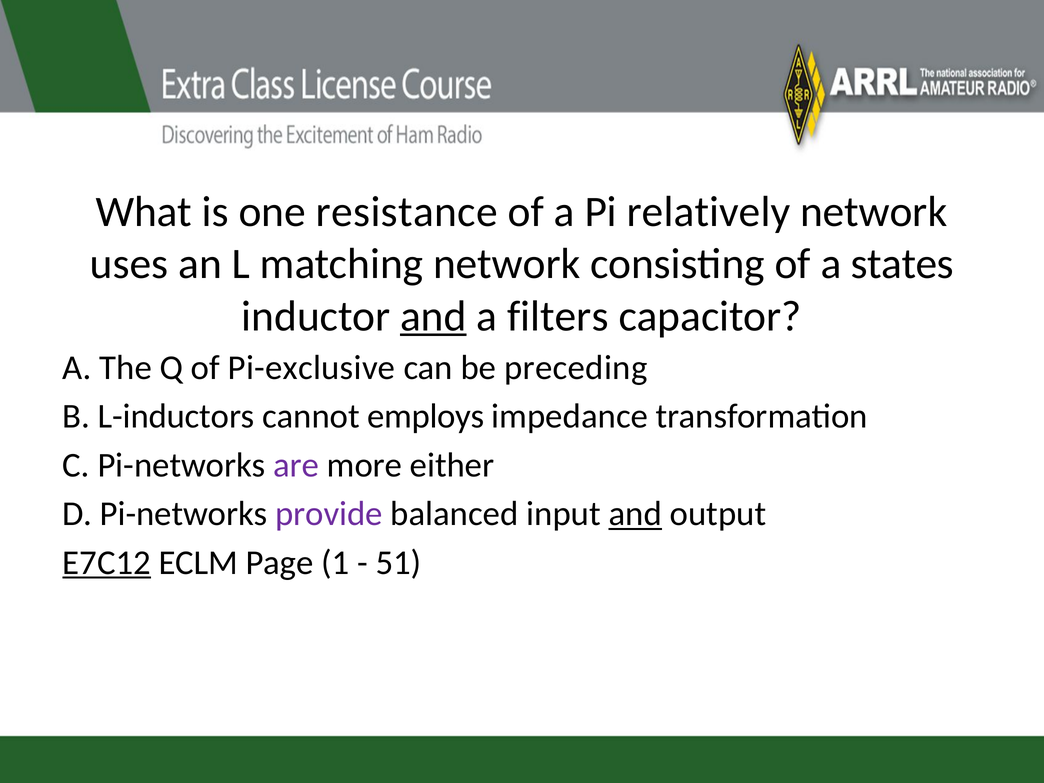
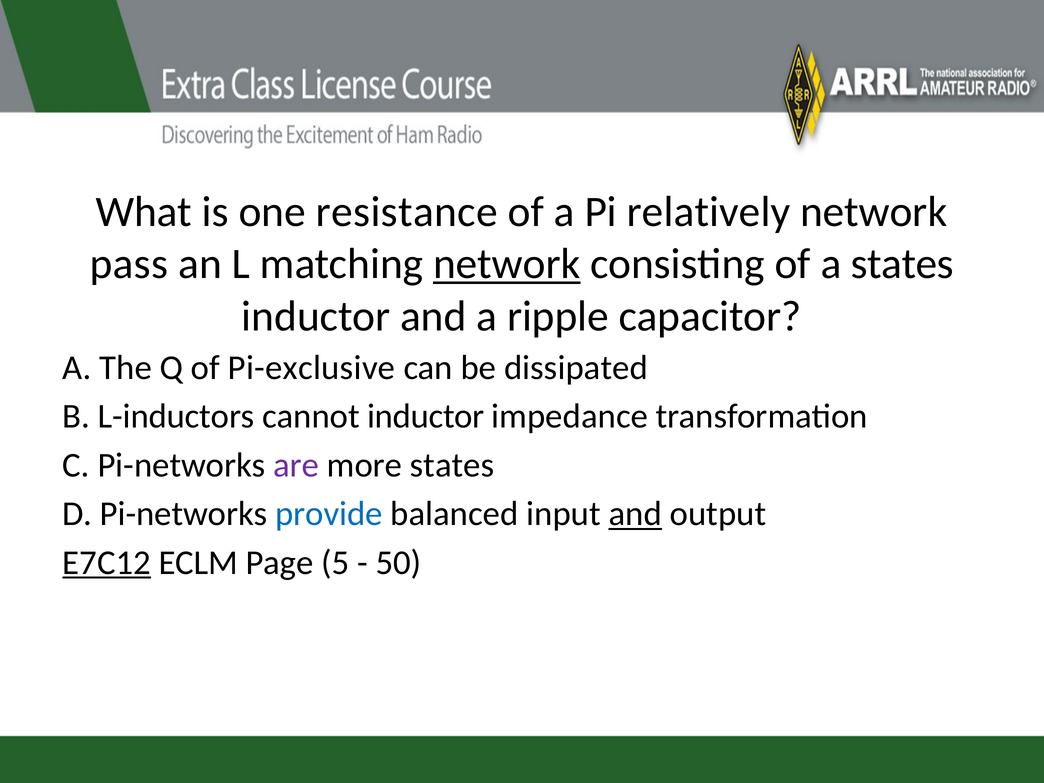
uses: uses -> pass (129, 264)
network underline: none -> present (507, 264)
and underline: present -> none (433, 316)
filters: filters -> ripple (558, 316)
preceding: preceding -> dissipated (576, 368)
cannot employs: employs -> inductor (426, 416)
more either: either -> states (452, 465)
provide colour: purple -> blue (329, 514)
1: 1 -> 5 (335, 563)
51: 51 -> 50 (399, 563)
